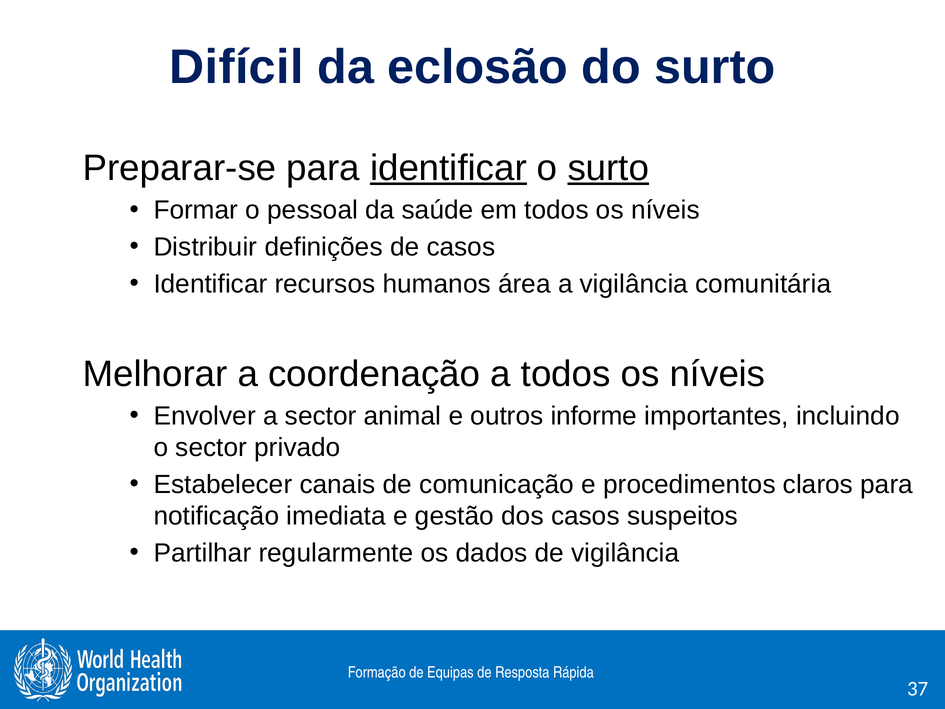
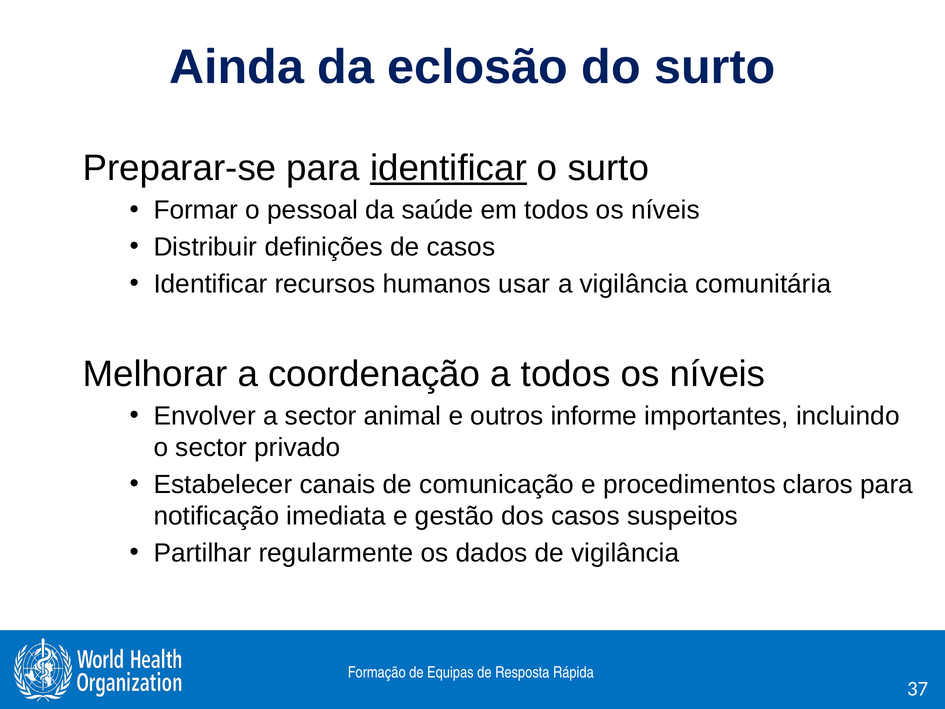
Difícil: Difícil -> Ainda (237, 67)
surto underline: present -> none (608, 168)
área: área -> usar (524, 284)
